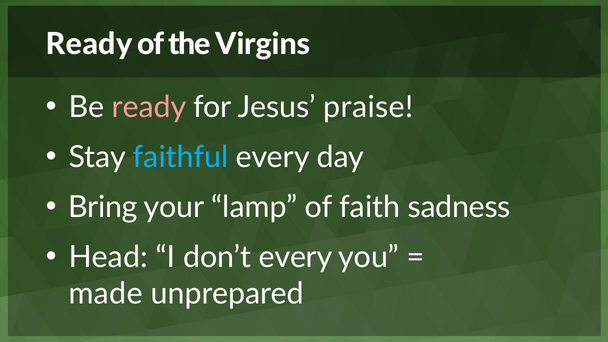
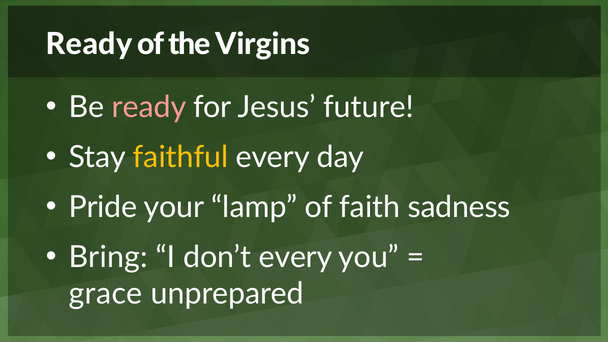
praise: praise -> future (368, 107)
faithful colour: light blue -> yellow (181, 157)
Bring: Bring -> Pride (103, 207)
Head: Head -> Bring (108, 257)
made: made -> grace (106, 294)
